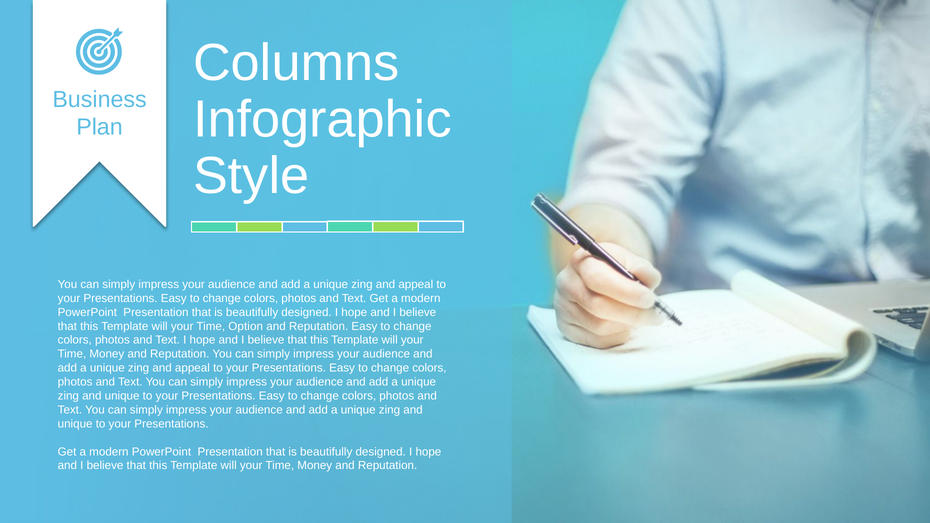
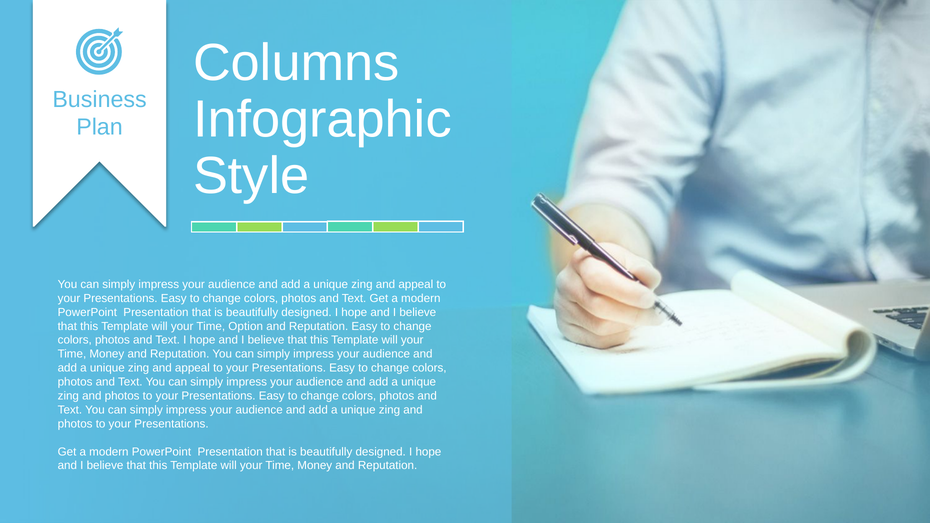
unique: unique -> photos (122, 396)
unique: unique -> photos (75, 424)
